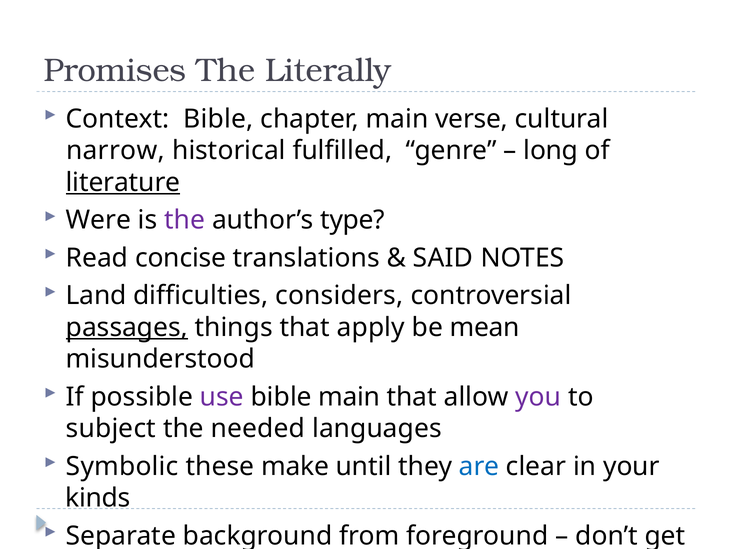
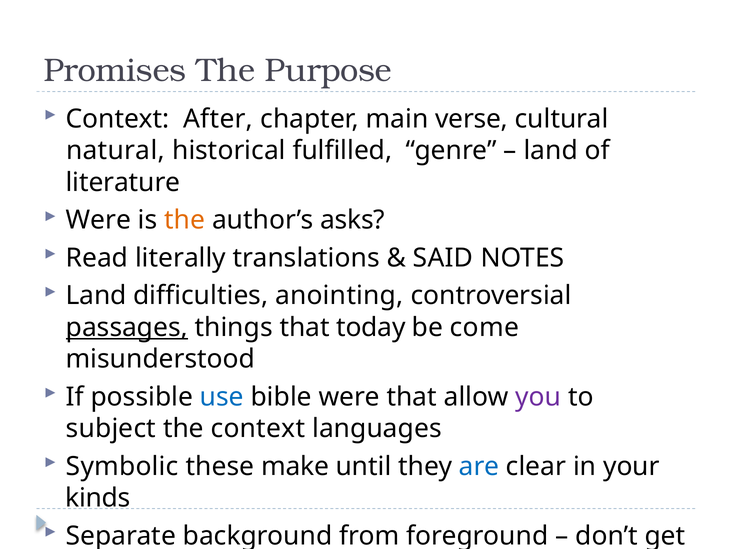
Literally: Literally -> Purpose (328, 71)
Context Bible: Bible -> After (218, 119)
narrow: narrow -> natural (115, 151)
long: long -> land (551, 151)
literature underline: present -> none (123, 182)
the colour: purple -> orange (185, 220)
type: type -> asks (353, 220)
concise: concise -> literally (180, 258)
considers: considers -> anointing (339, 296)
apply: apply -> today (371, 327)
mean: mean -> come (485, 327)
use colour: purple -> blue (222, 397)
bible main: main -> were (349, 397)
the needed: needed -> context (258, 429)
